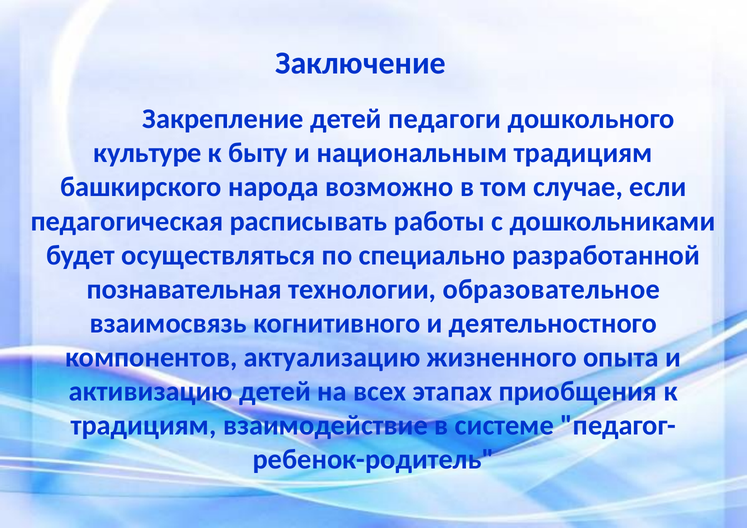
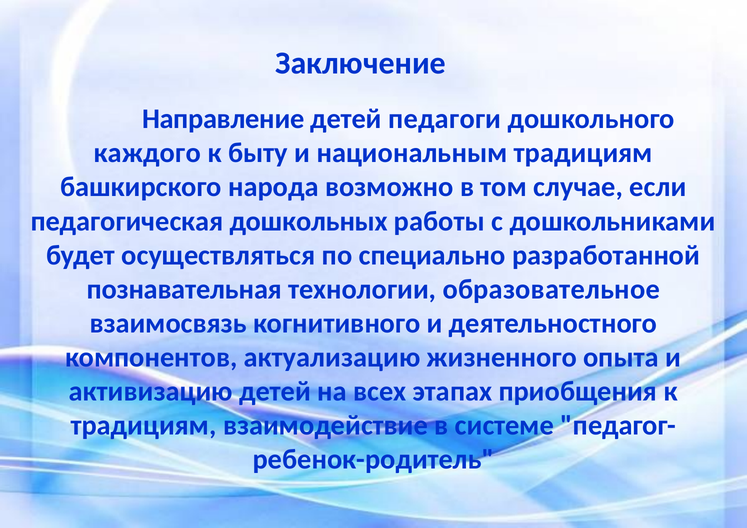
Закрепление: Закрепление -> Направление (223, 119)
культуре: культуре -> каждого (147, 153)
расписывать: расписывать -> дошкольных (309, 221)
